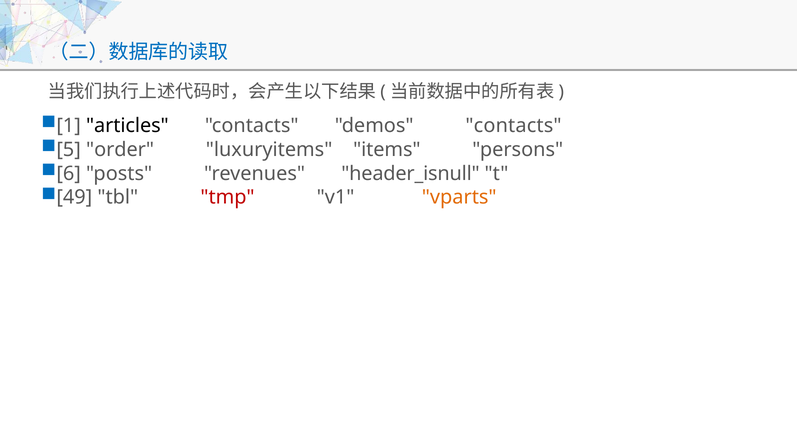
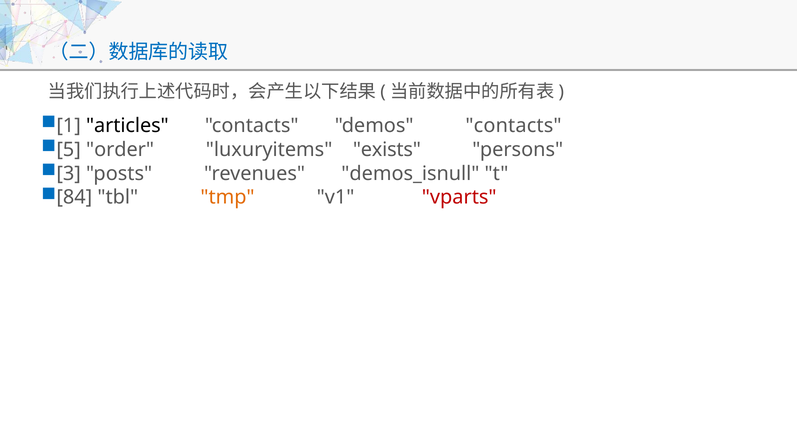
items: items -> exists (387, 150)
6: 6 -> 3 (69, 174)
header_isnull: header_isnull -> demos_isnull (410, 174)
49: 49 -> 84 (74, 198)
tmp colour: red -> orange (228, 198)
vparts colour: orange -> red (459, 198)
